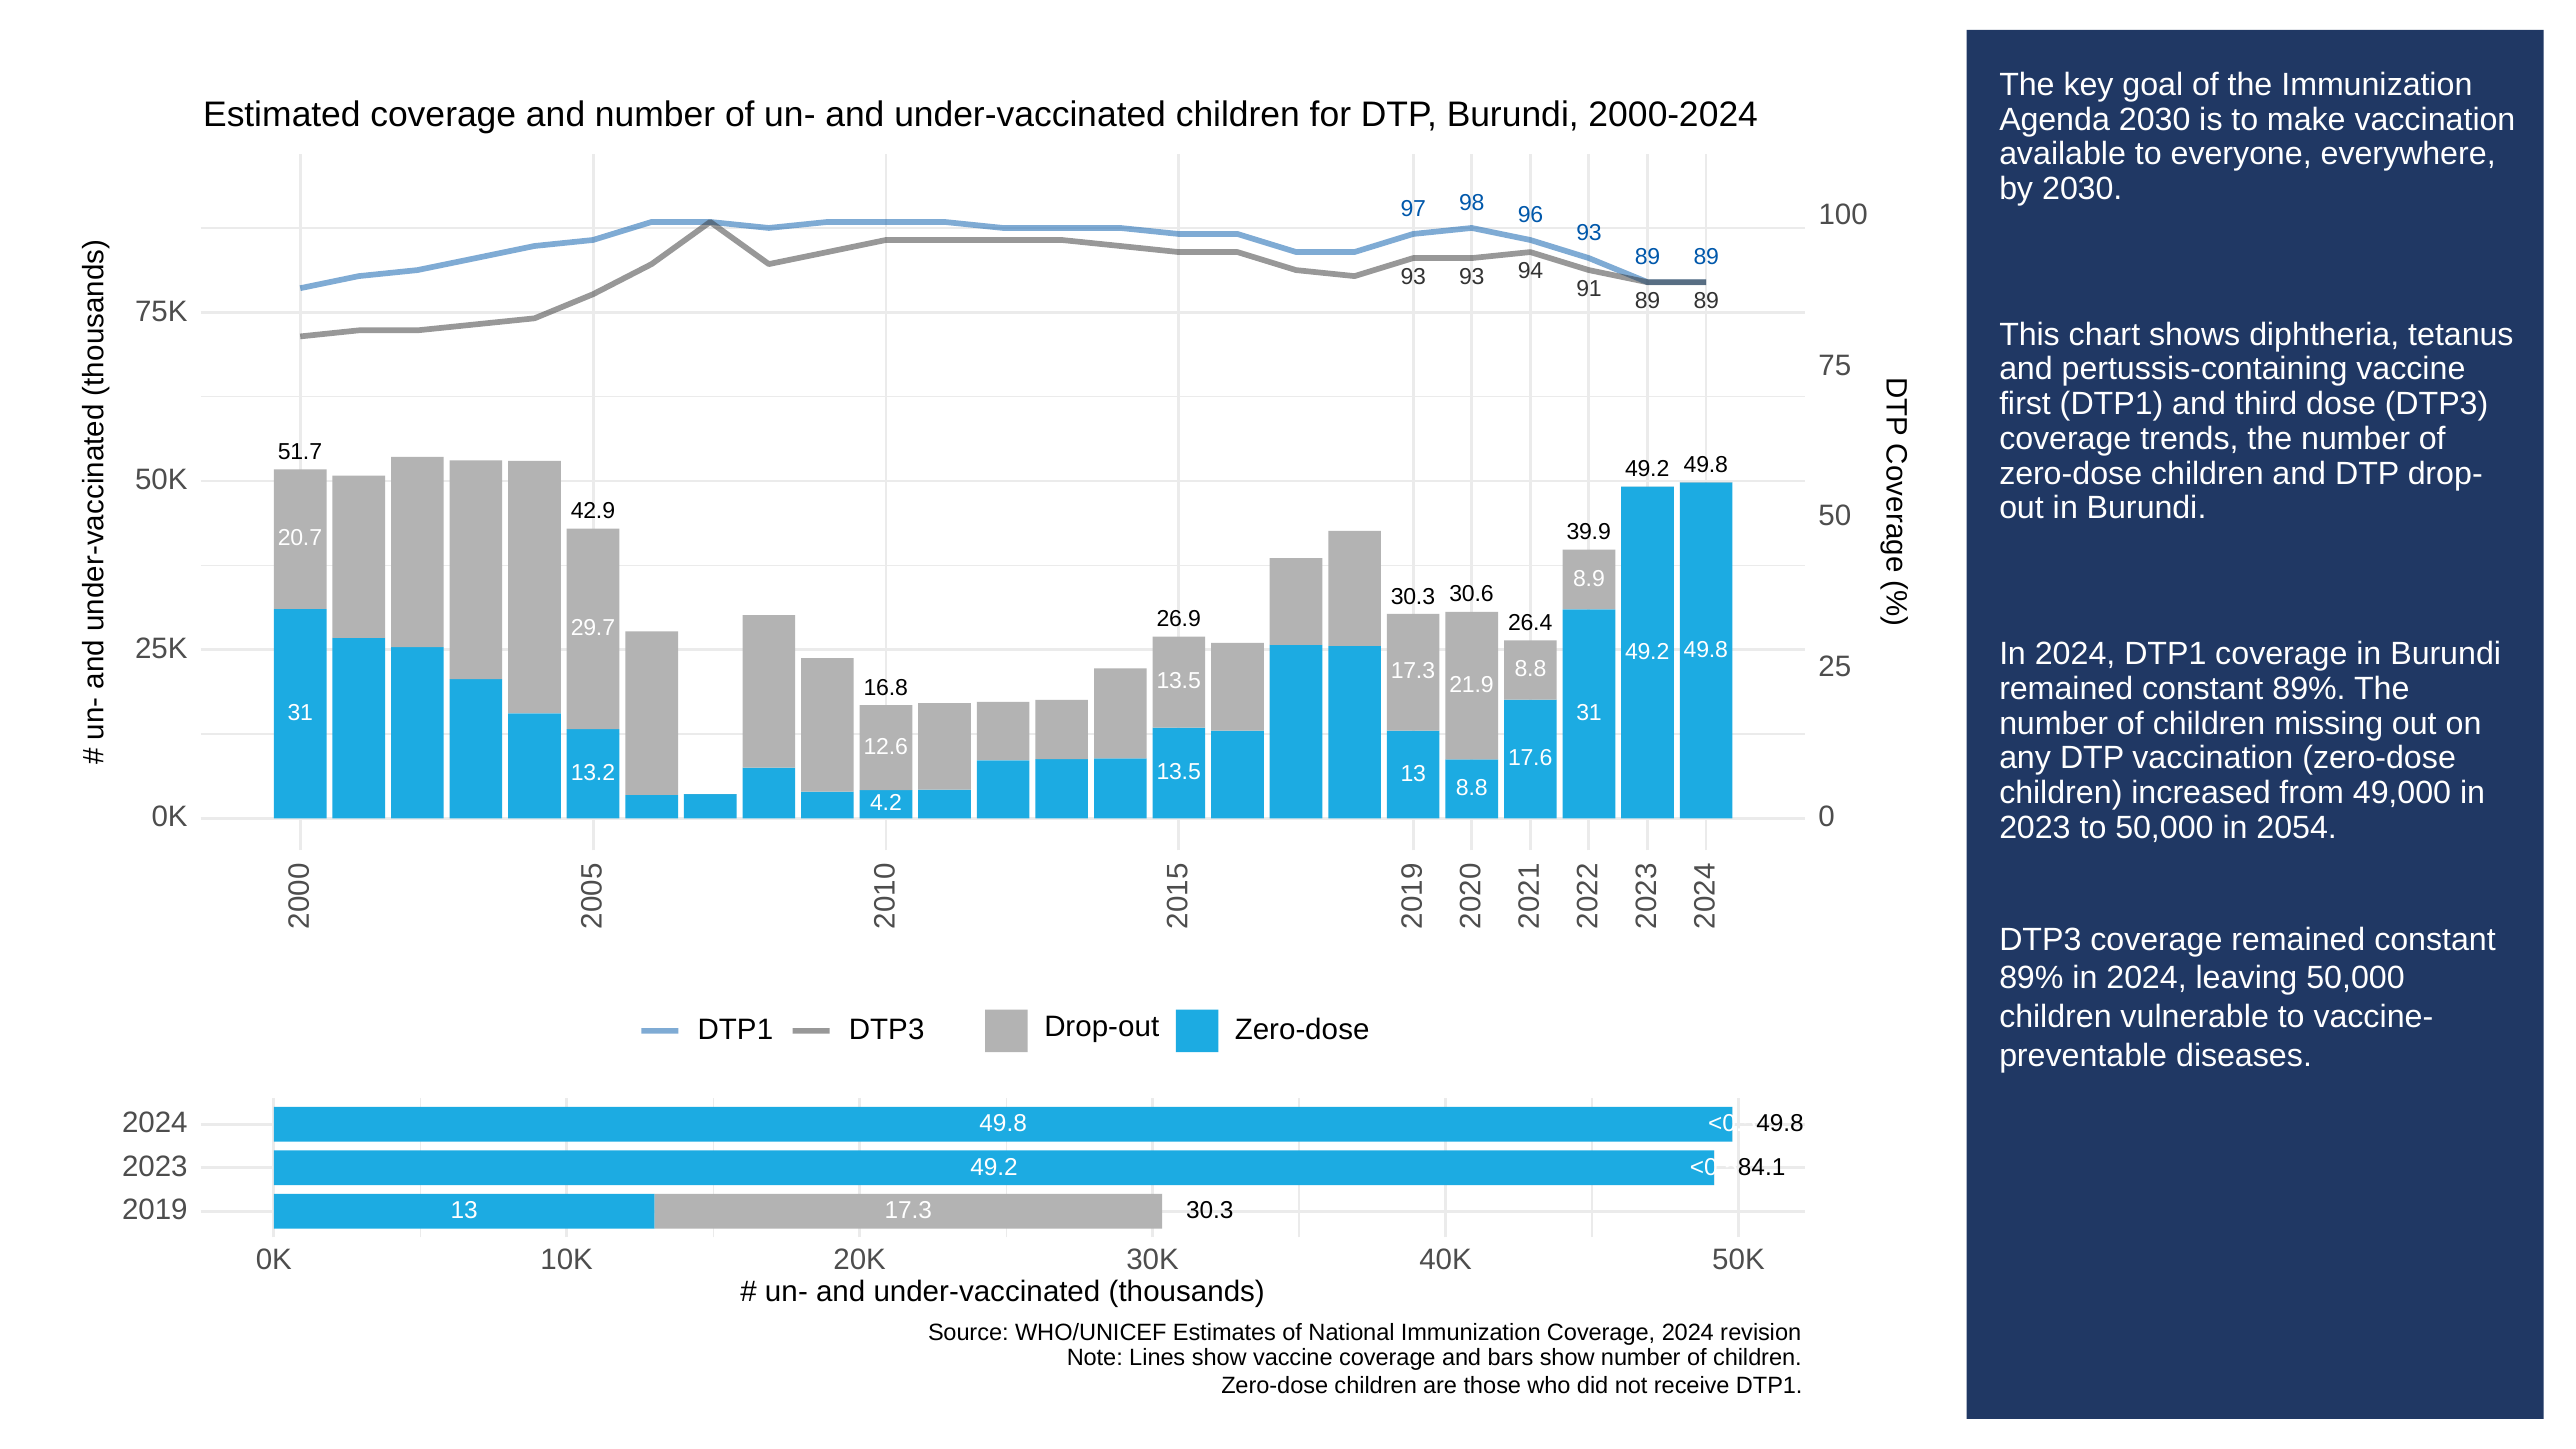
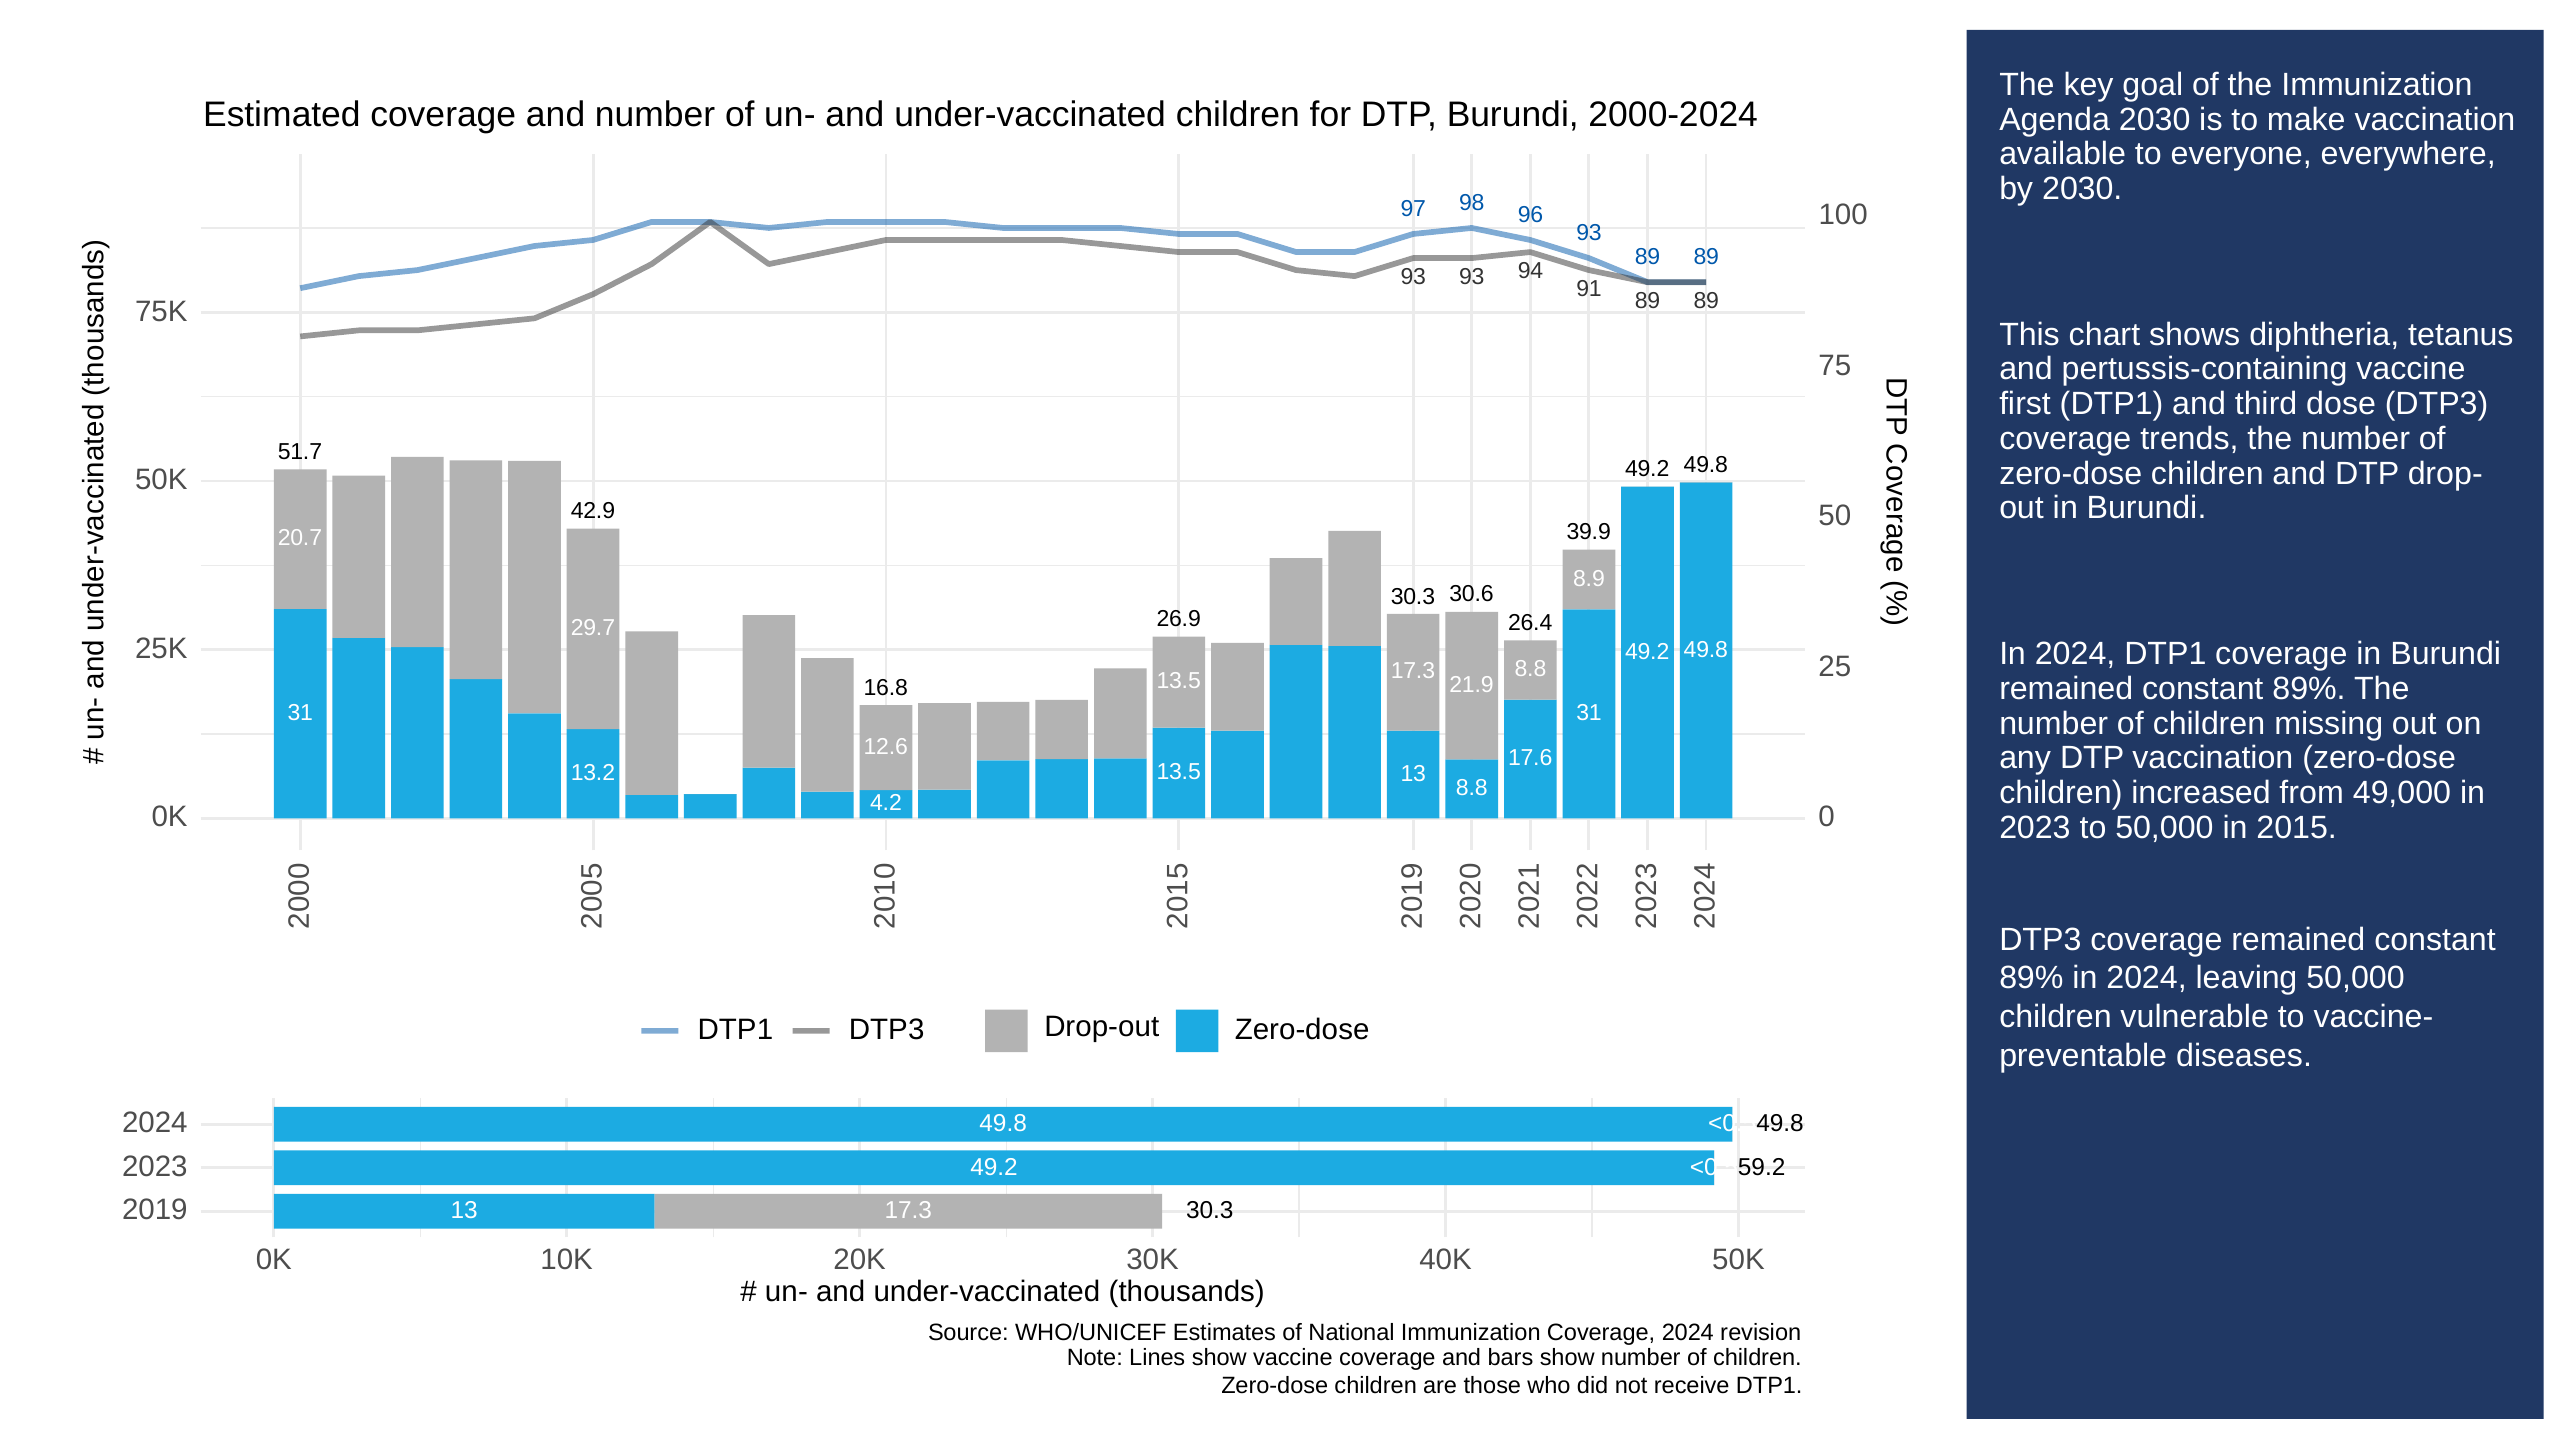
2054: 2054 -> 2015 (2297, 828)
84.1: 84.1 -> 59.2 (1762, 1167)
